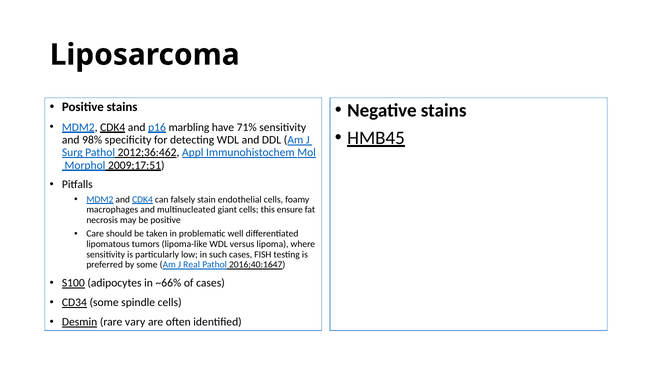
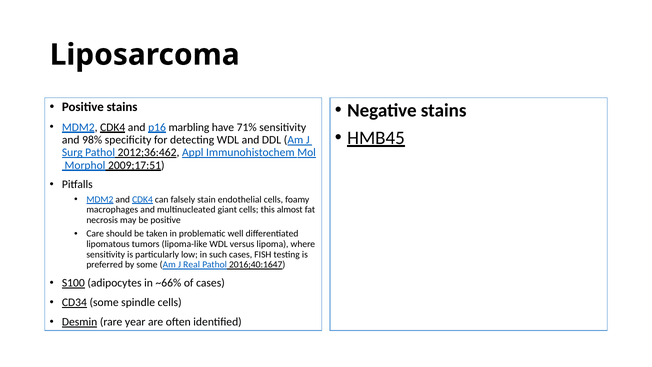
ensure: ensure -> almost (290, 210)
vary: vary -> year (135, 322)
